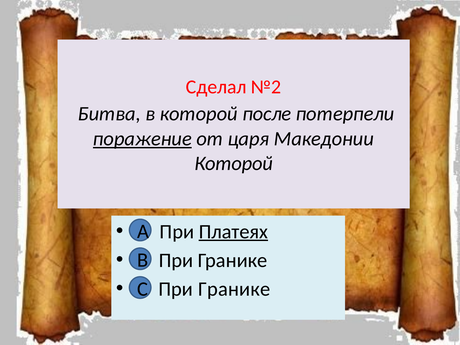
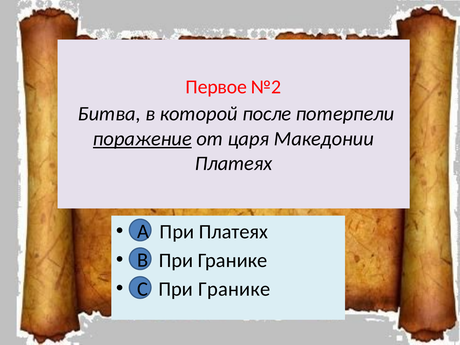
Сделал: Сделал -> Первое (216, 87)
Которой: Которой -> Платеях (234, 163)
Платеях underline: present -> none (233, 232)
